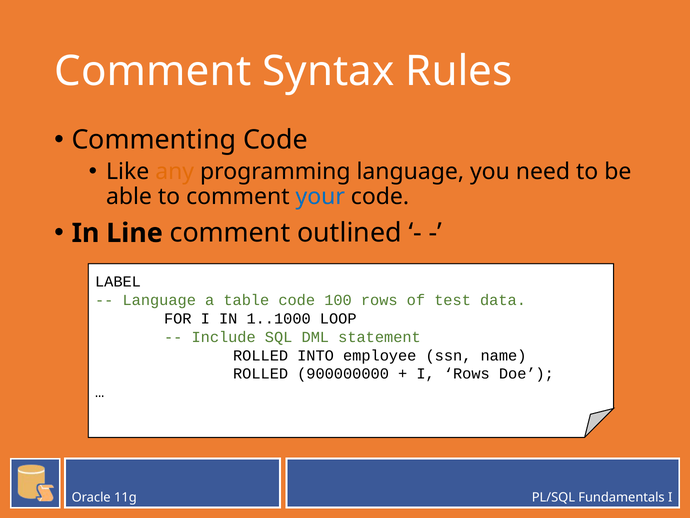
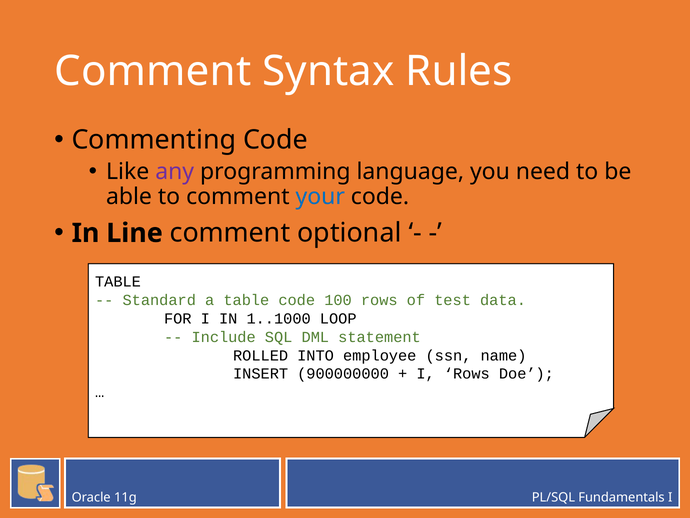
any colour: orange -> purple (175, 172)
outlined: outlined -> optional (349, 233)
LABEL: LABEL -> TABLE (118, 282)
Language: Language -> Standard (159, 300)
ROLLED: ROLLED -> INSERT (261, 374)
